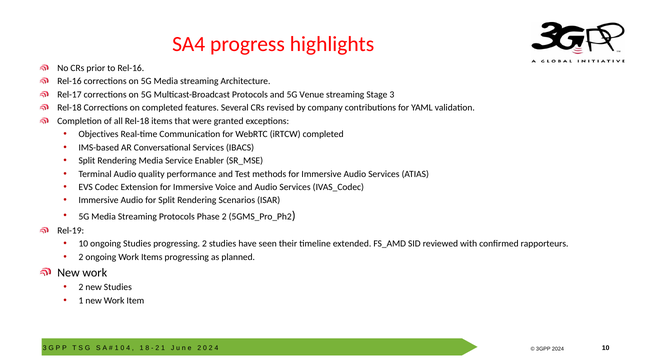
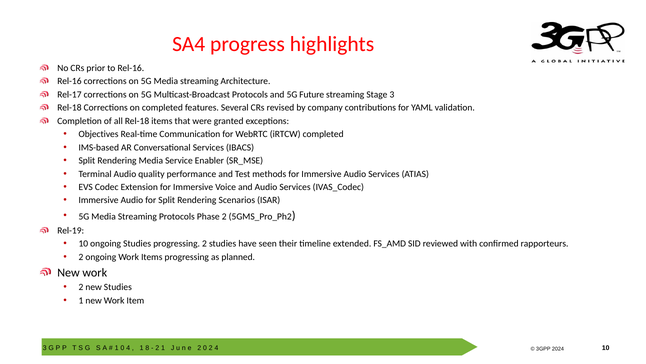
Venue: Venue -> Future (312, 94)
